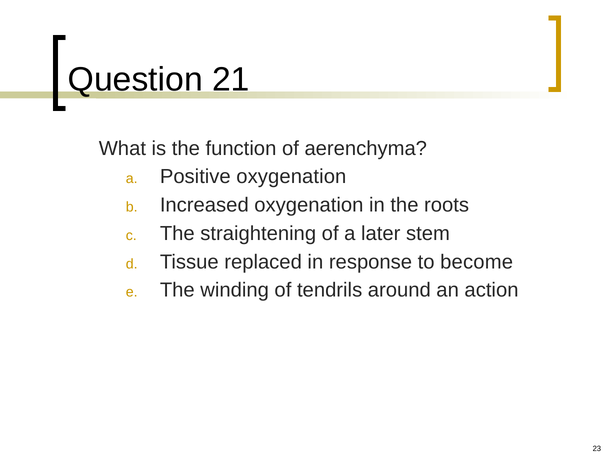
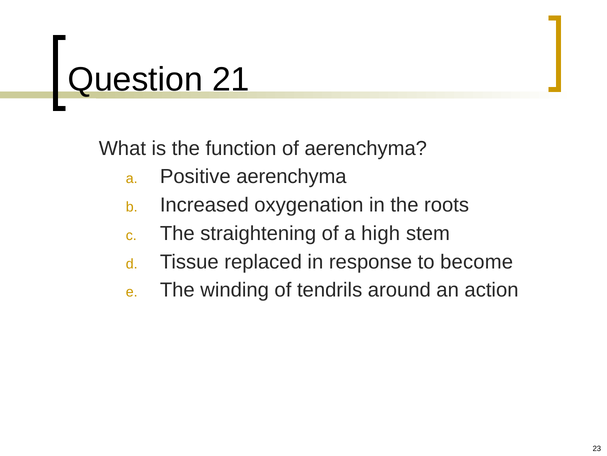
Positive oxygenation: oxygenation -> aerenchyma (291, 176)
later: later -> high (381, 233)
